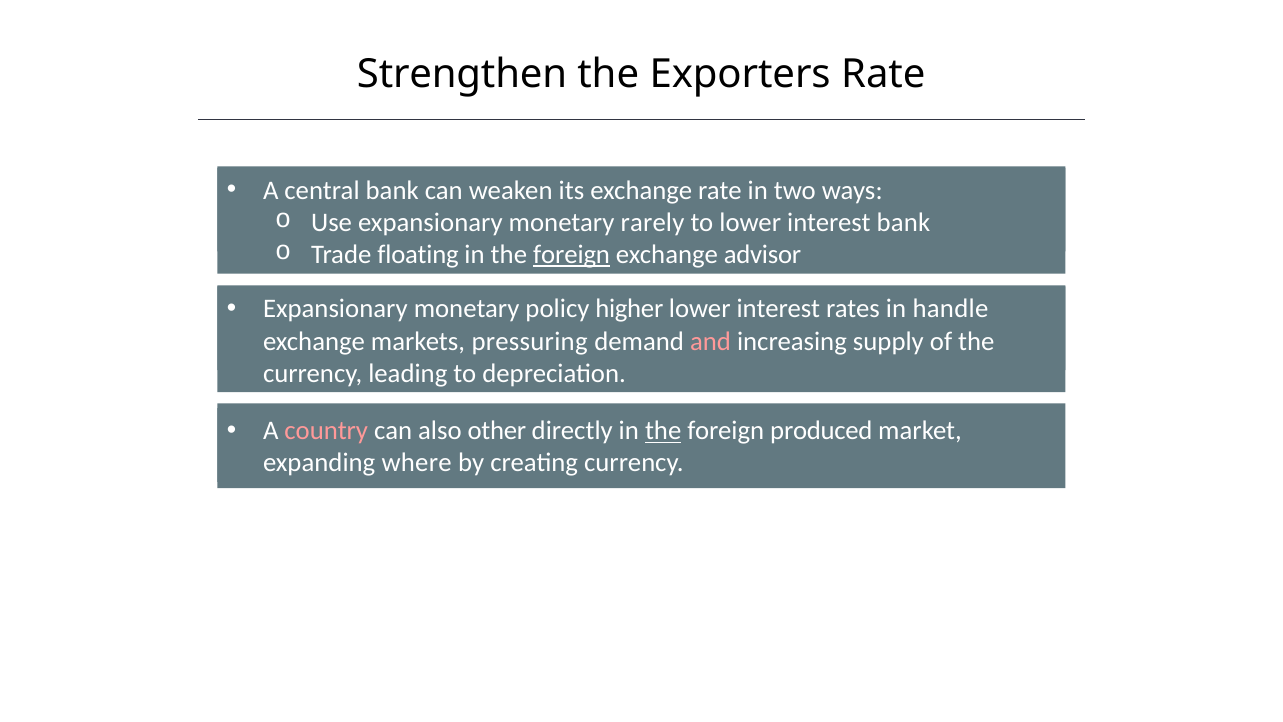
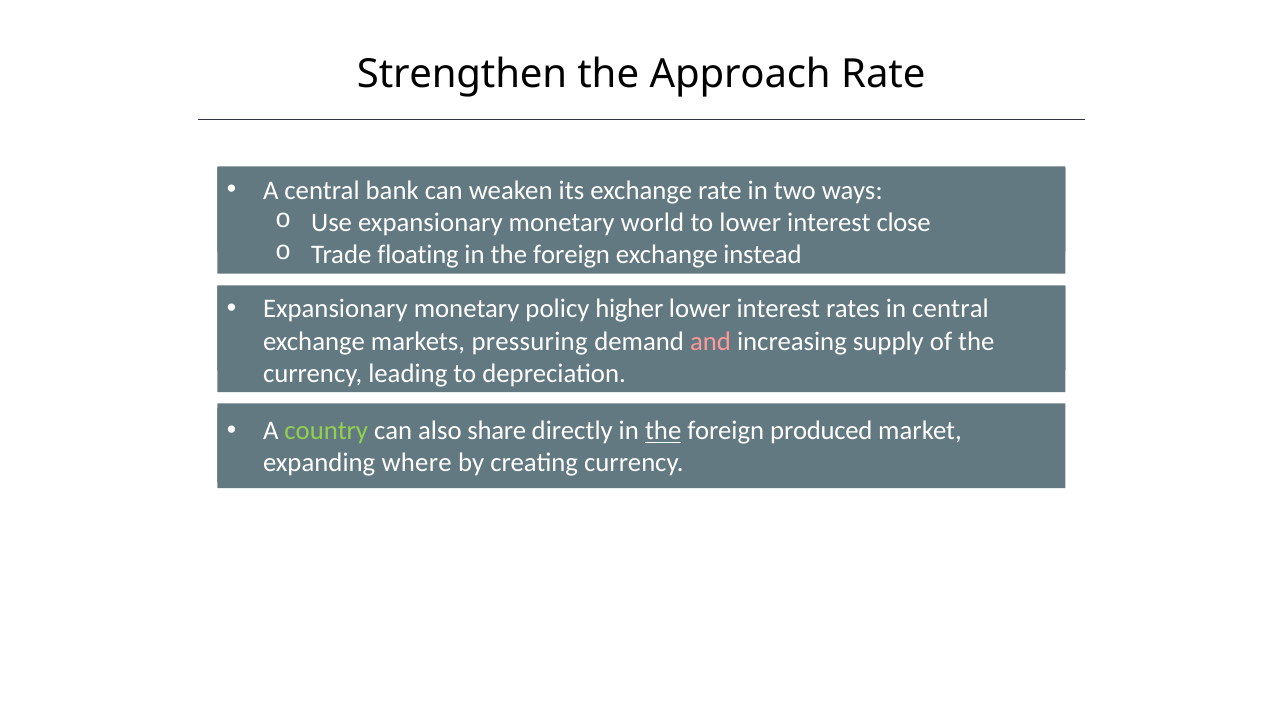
Exporters: Exporters -> Approach (740, 75)
rarely: rarely -> world (652, 222)
interest bank: bank -> close (904, 222)
foreign underline: present -> none (572, 255)
advisor: advisor -> instead (763, 255)
in handle: handle -> central (951, 309)
country colour: pink -> light green (326, 431)
other: other -> share (497, 431)
